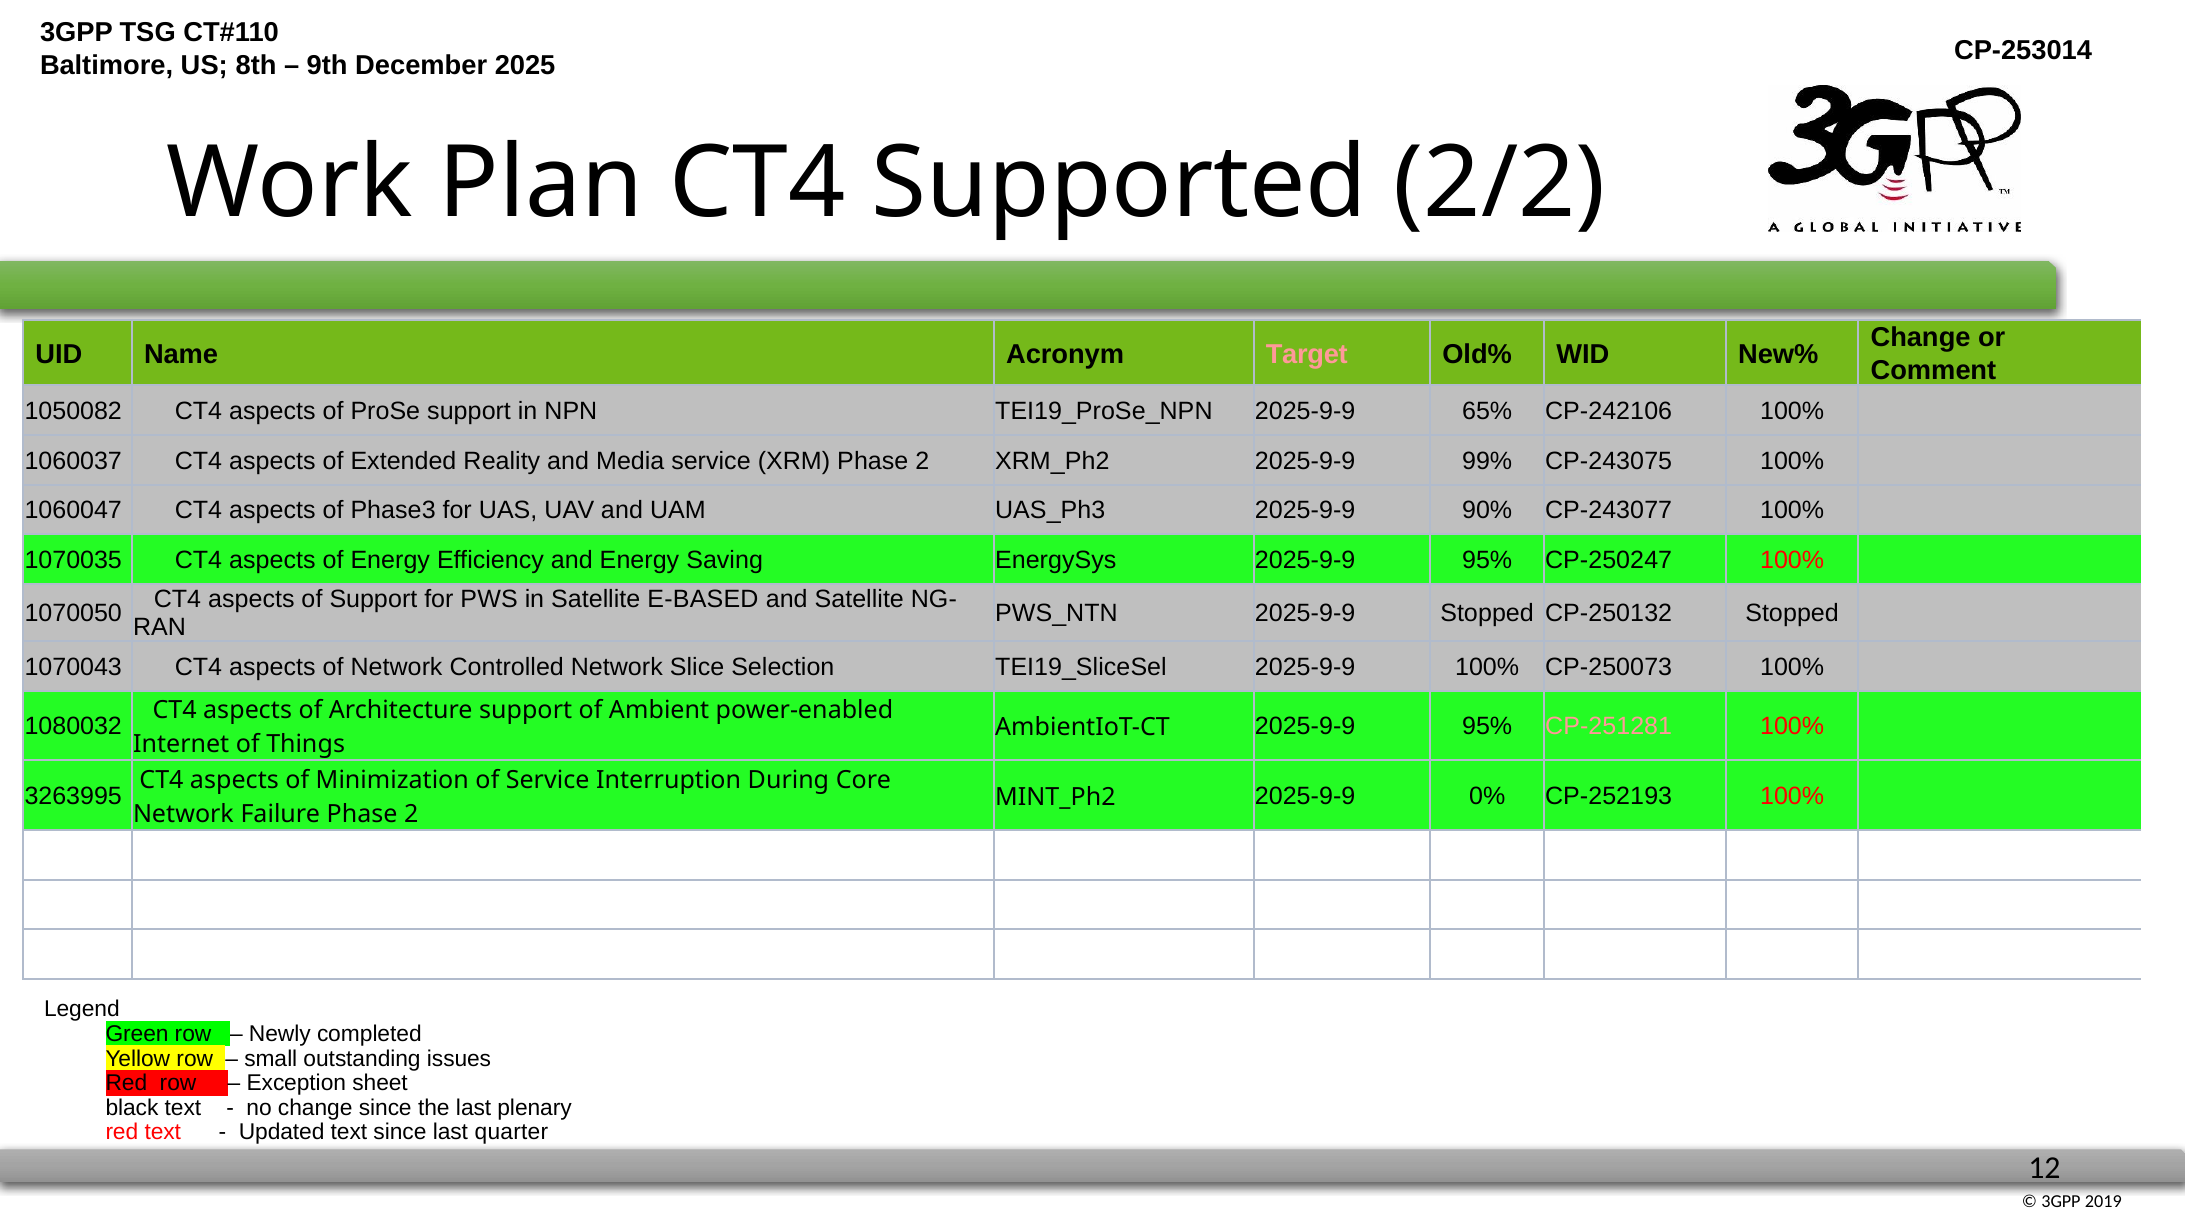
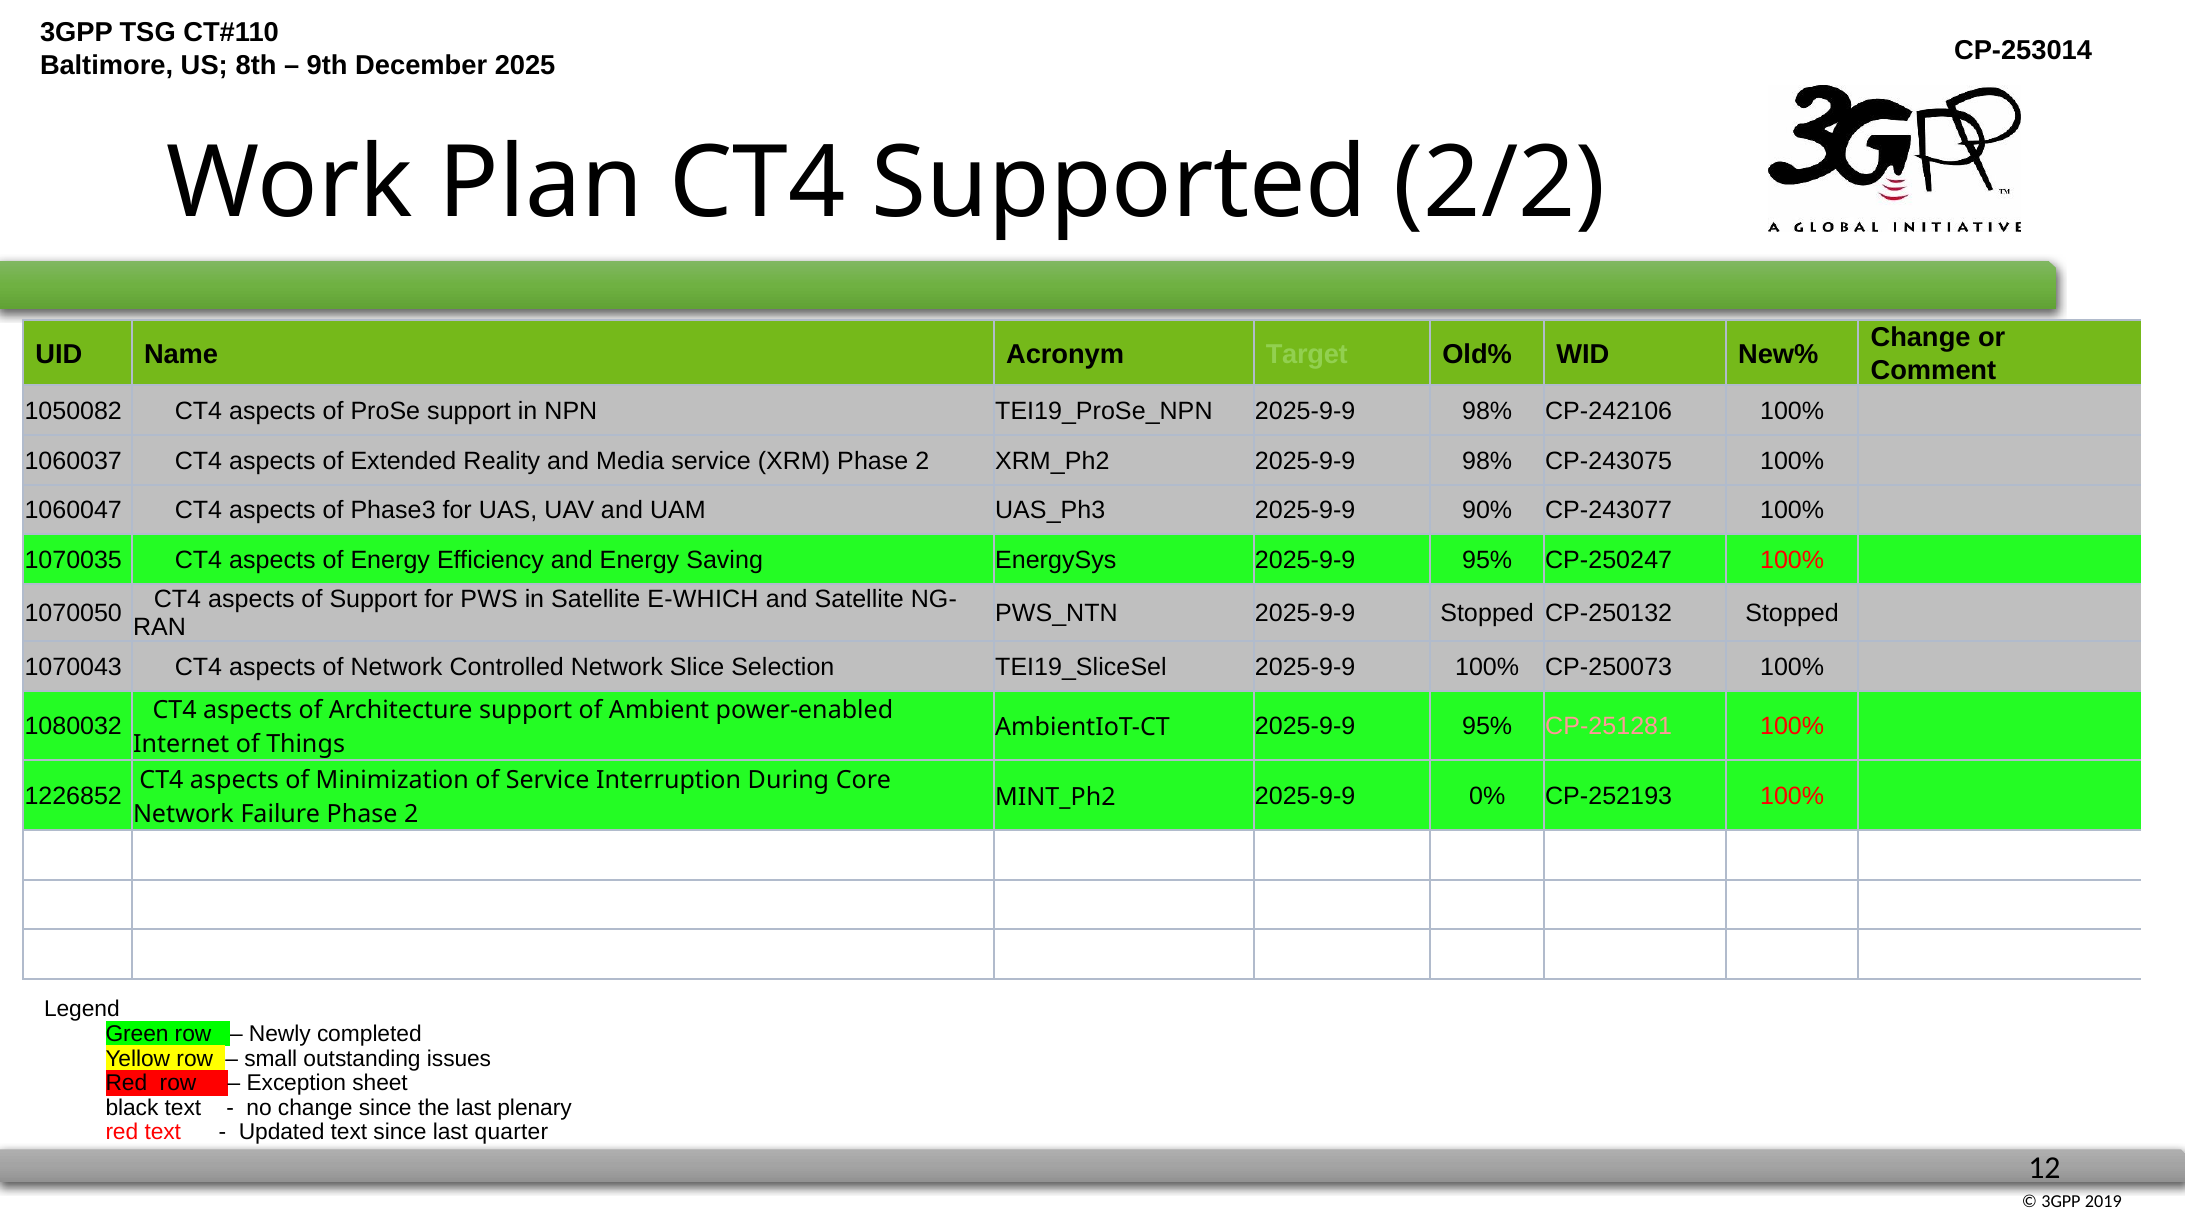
Target colour: pink -> light green (1307, 354)
65%: 65% -> 98% (1487, 411)
99%: 99% -> 98% (1487, 461)
E-BASED: E-BASED -> E-WHICH (703, 600)
3263995: 3263995 -> 1226852 (73, 796)
